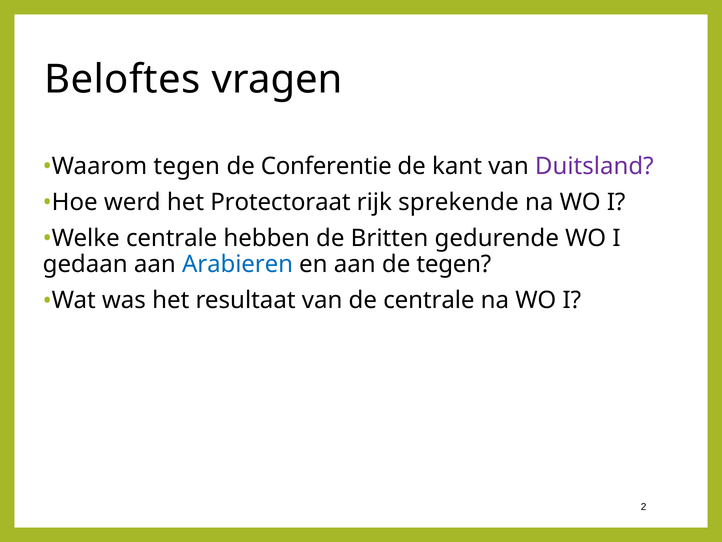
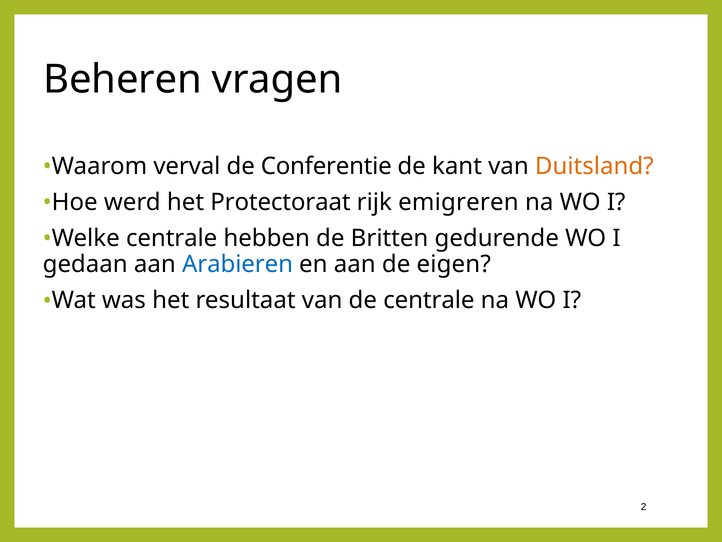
Beloftes: Beloftes -> Beheren (123, 80)
Waarom tegen: tegen -> verval (187, 166)
Duitsland colour: purple -> orange (594, 166)
sprekende: sprekende -> emigreren (458, 202)
de tegen: tegen -> eigen (454, 264)
